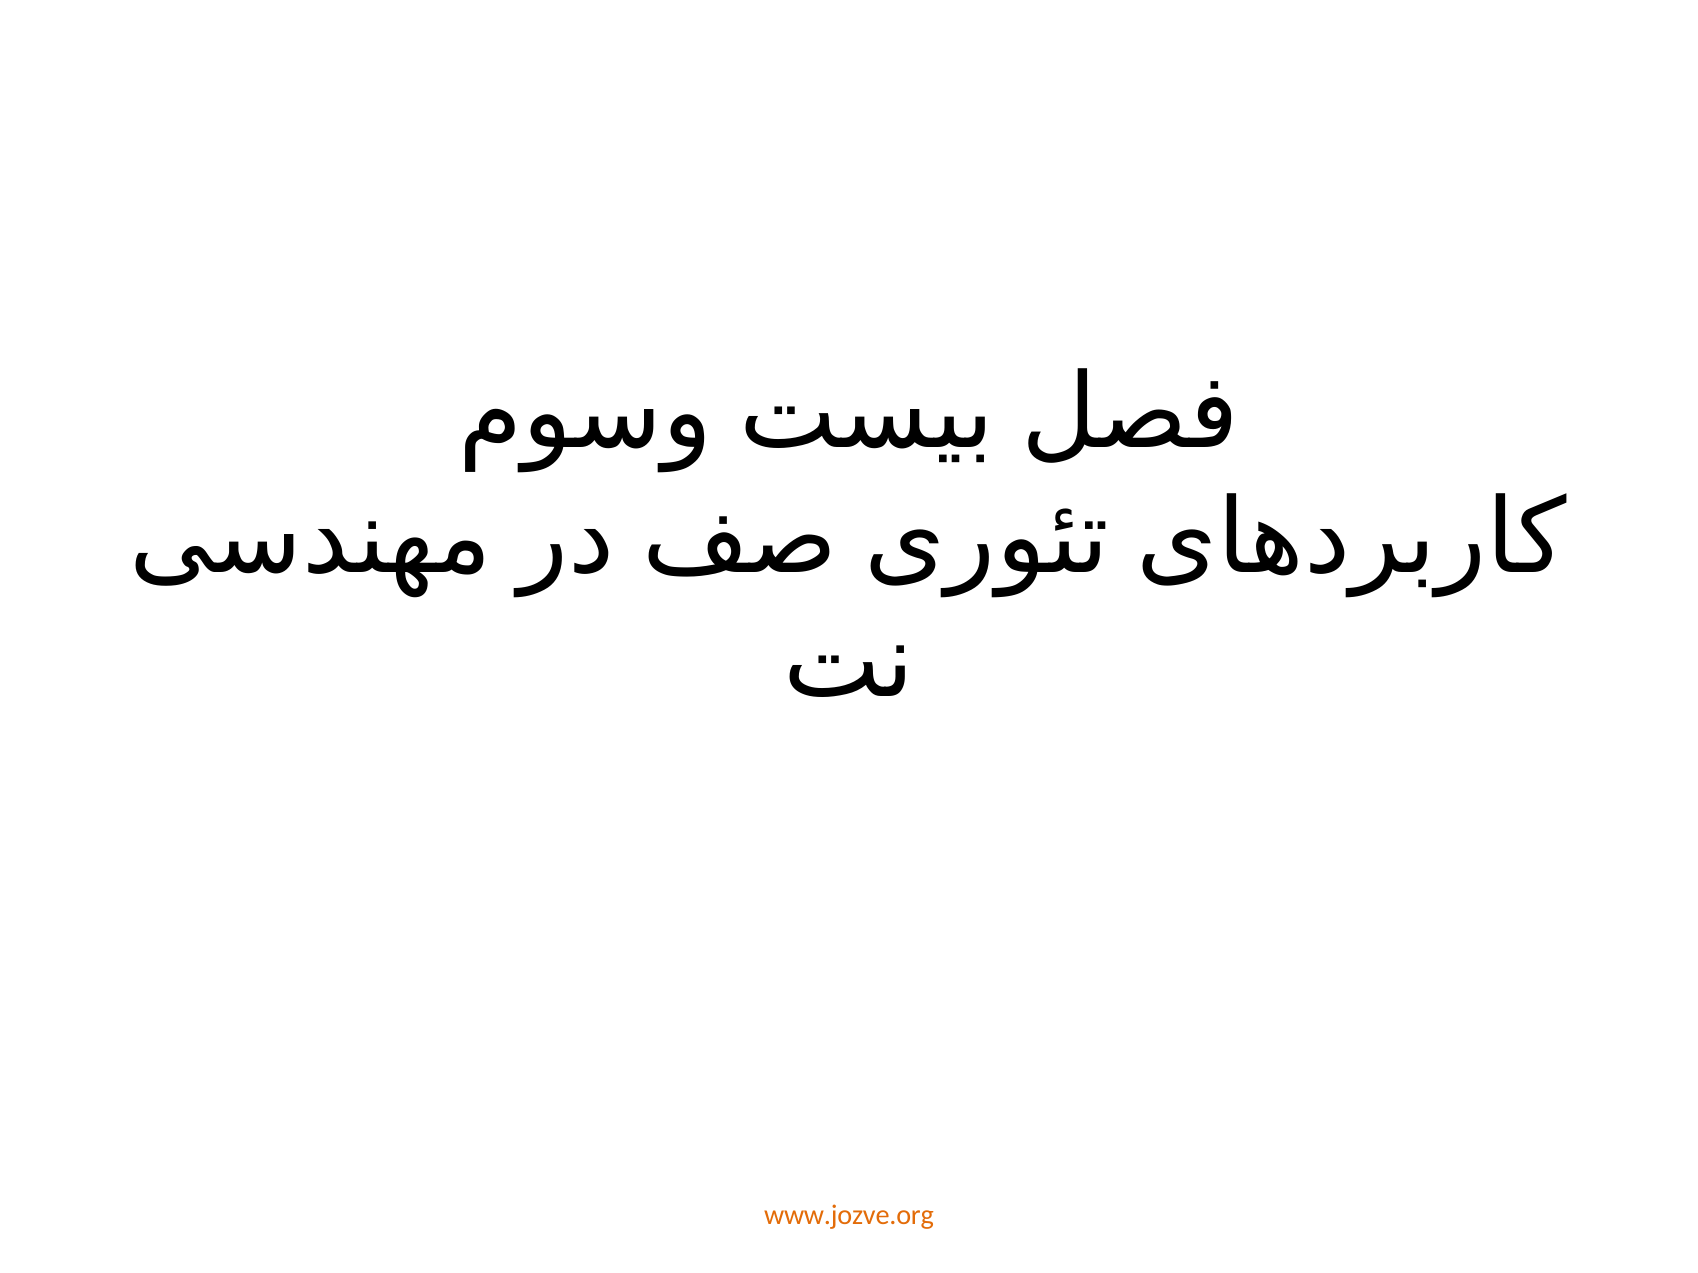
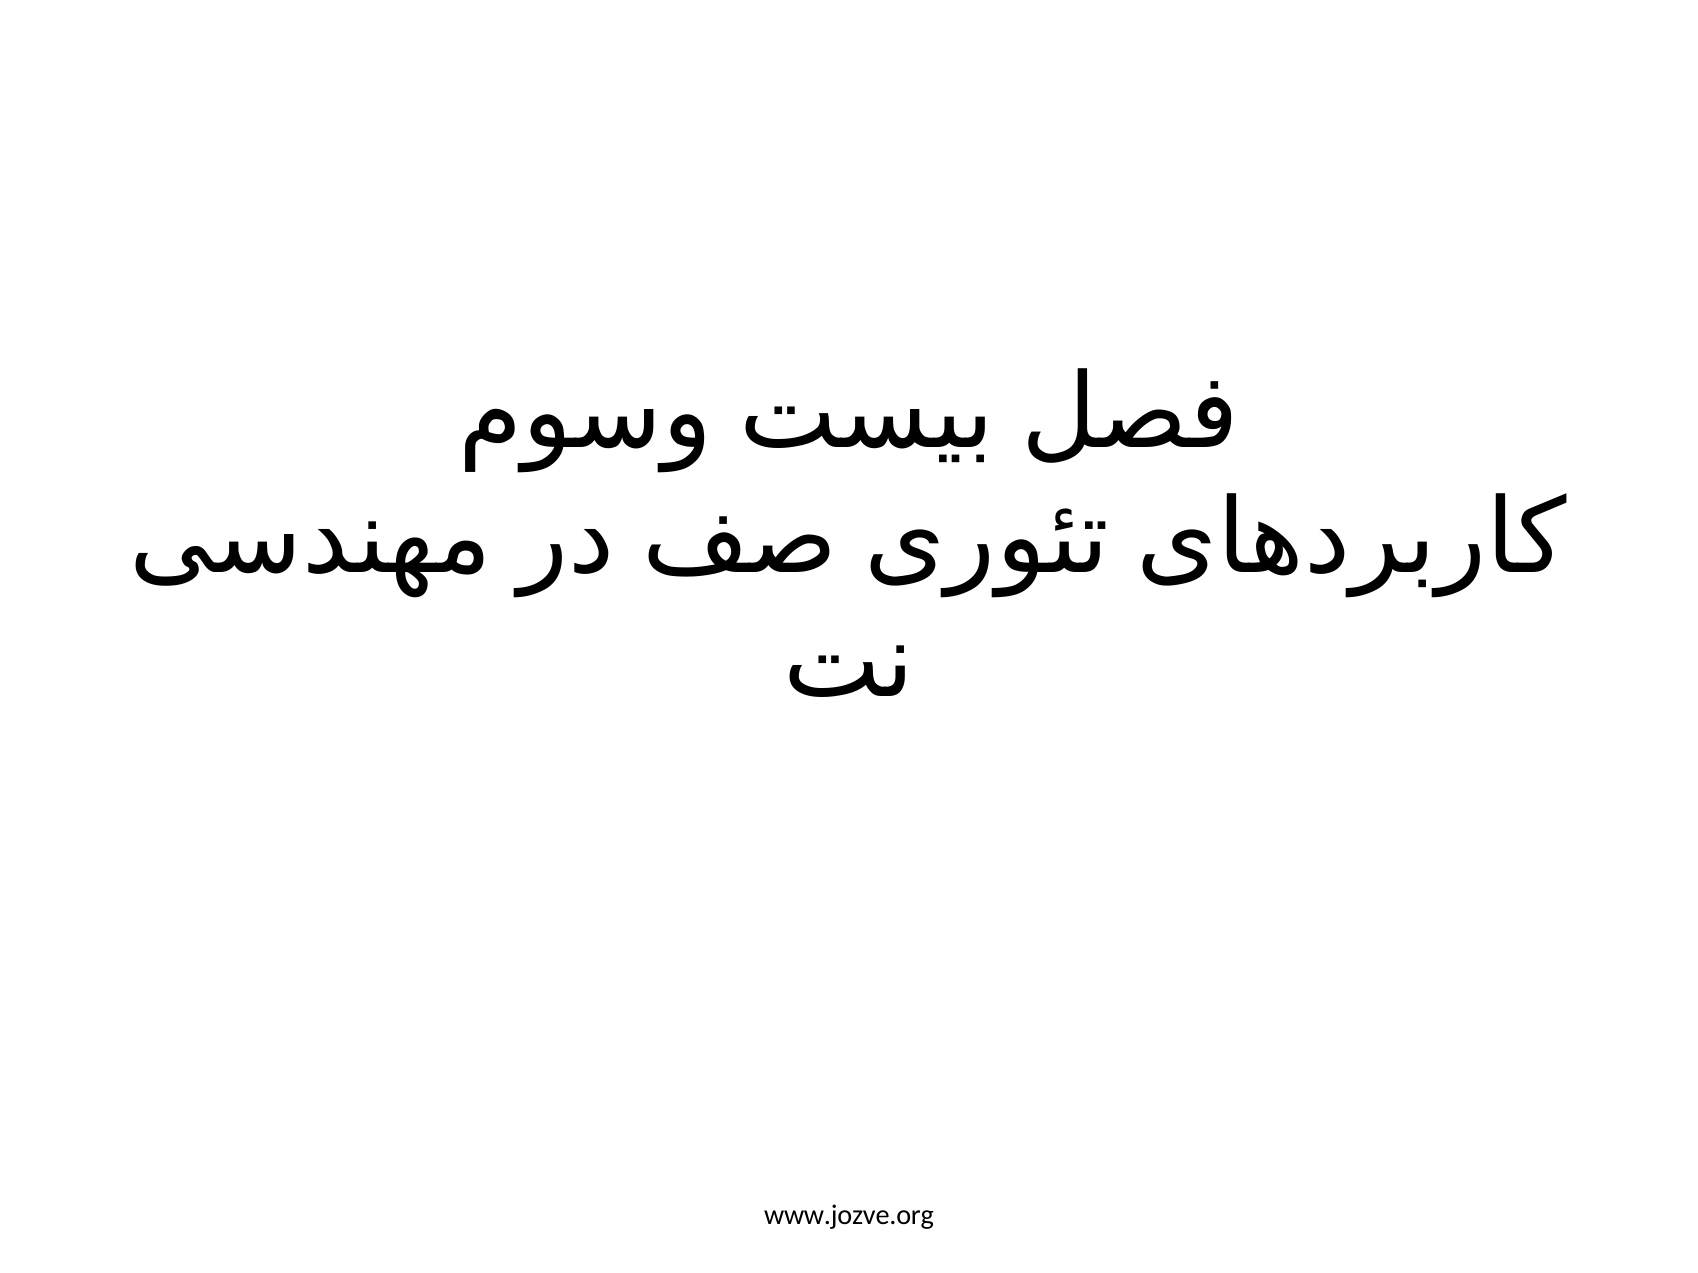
www.jozve.org colour: orange -> black (849, 1216)
